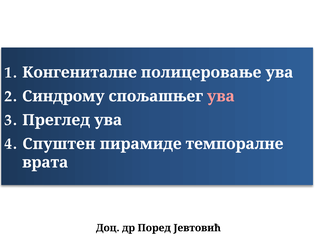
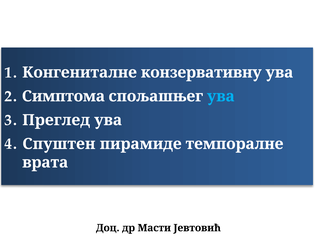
полицеровање: полицеровање -> конзервативну (201, 72)
Синдрому: Синдрому -> Симптома (63, 96)
ува colour: pink -> light blue (221, 96)
Поред: Поред -> Масти (154, 228)
